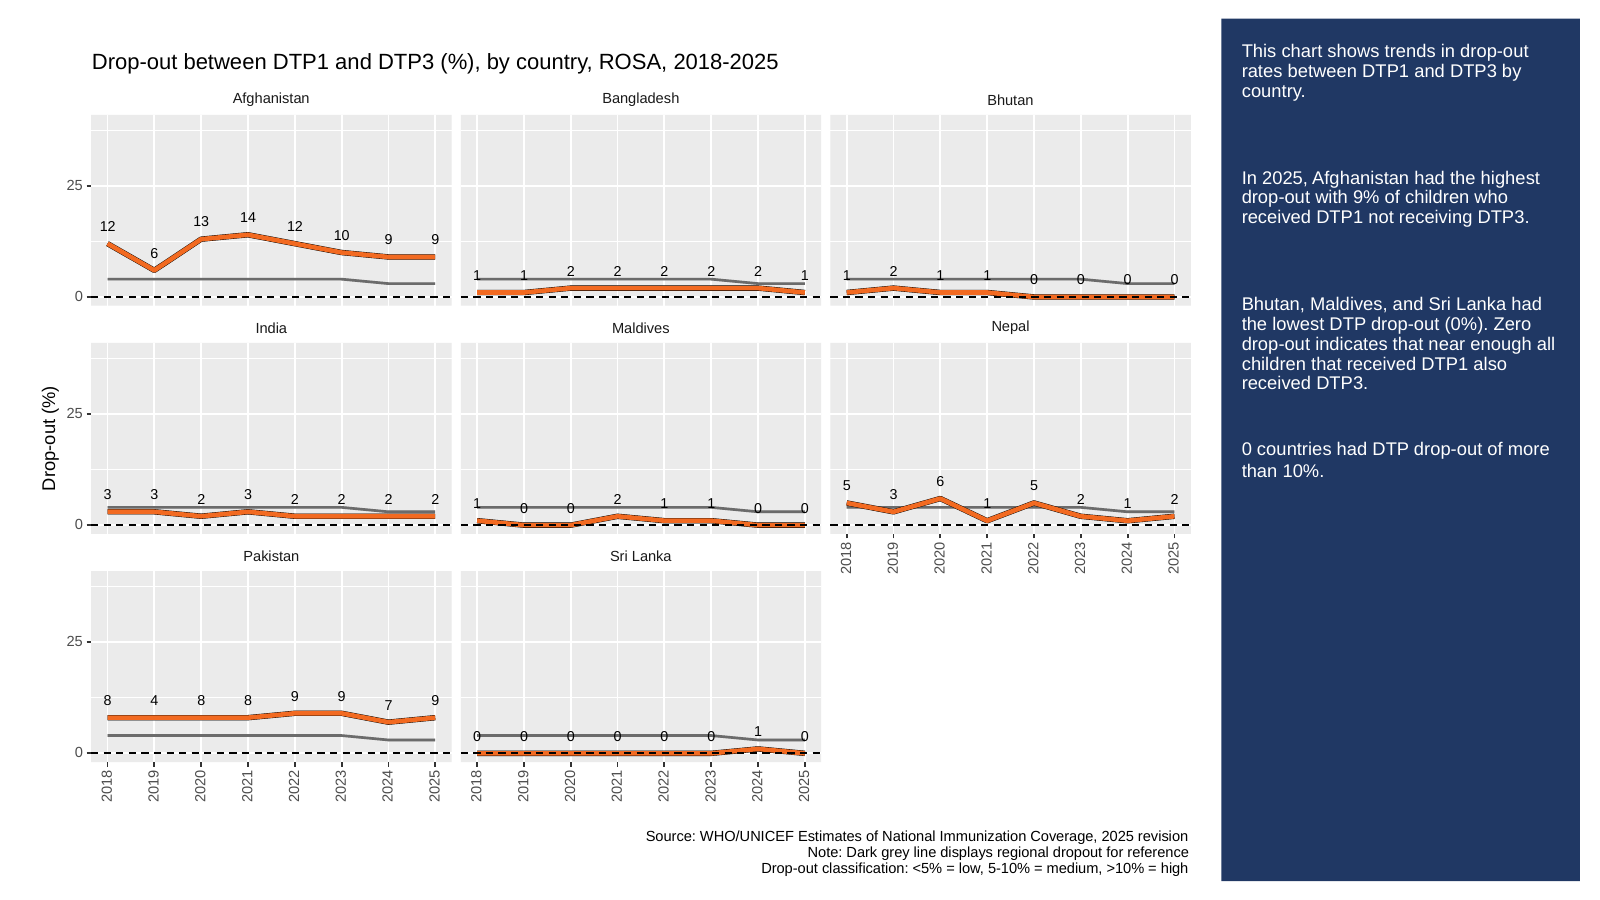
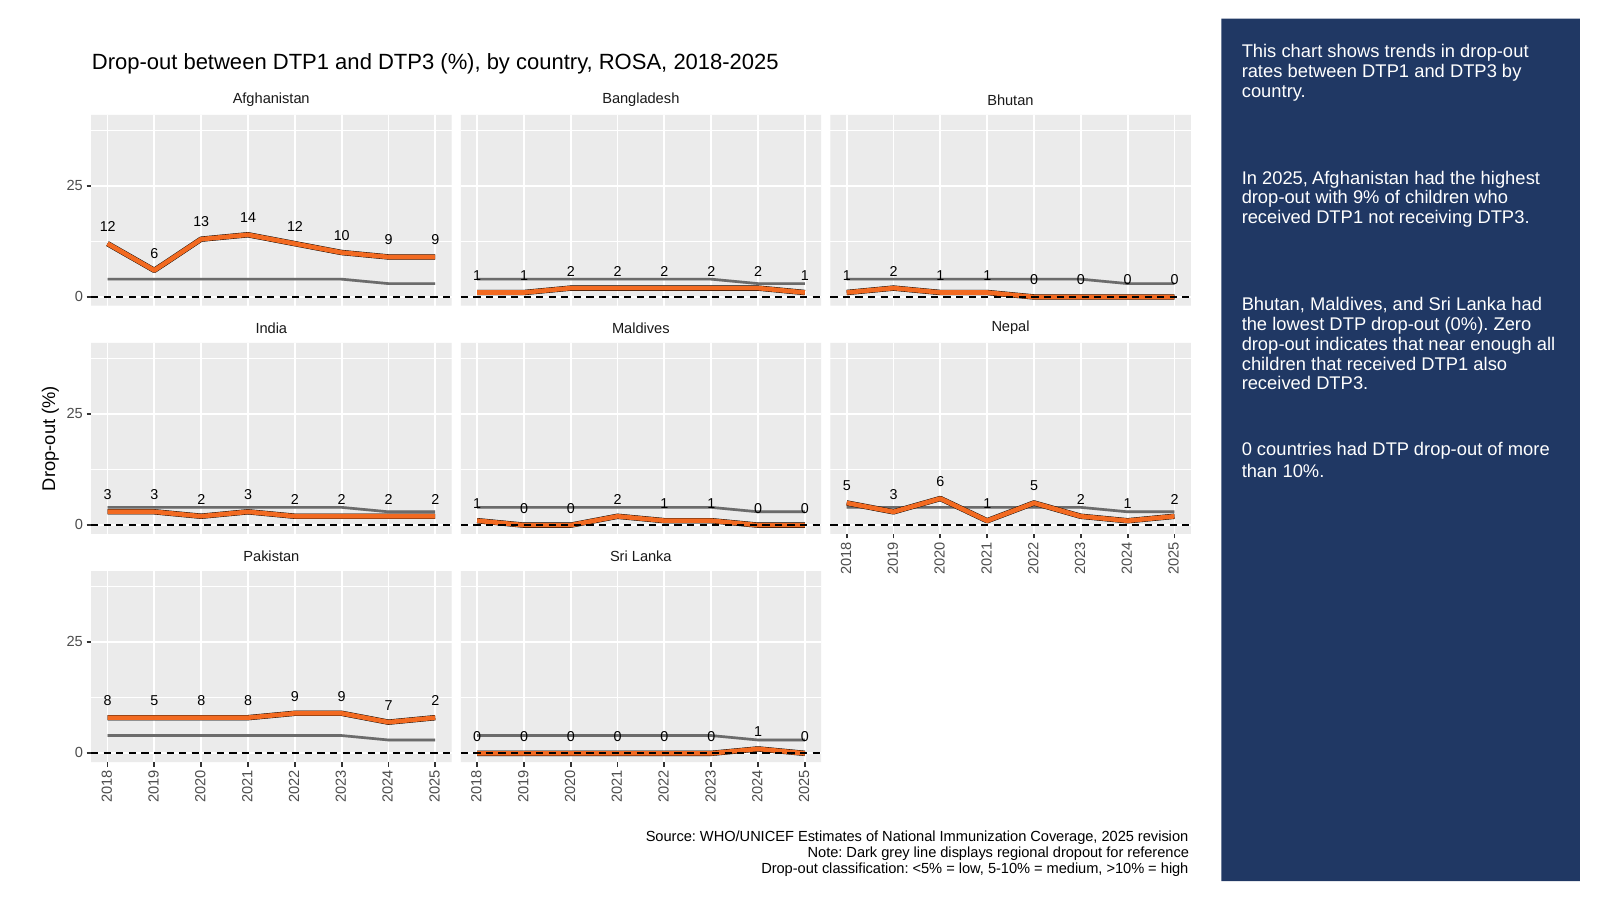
8 4: 4 -> 5 (154, 701)
7 9: 9 -> 2 (435, 701)
